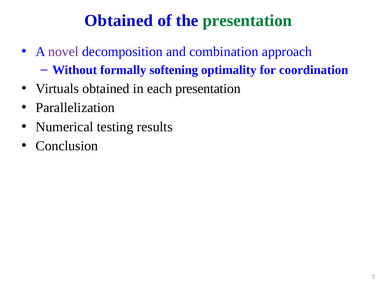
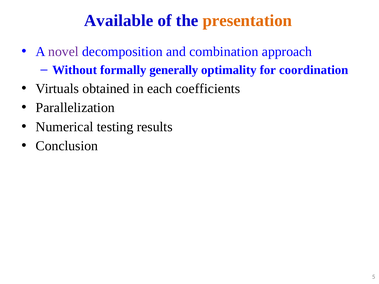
Obtained: Obtained -> Available (119, 21)
presentation colour: green -> orange (247, 21)
softening: softening -> generally (174, 70)
each presentation: presentation -> coefficients (208, 89)
